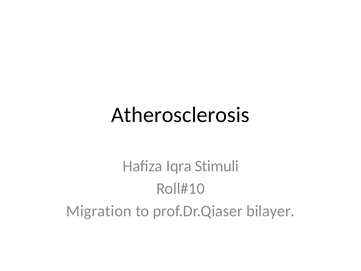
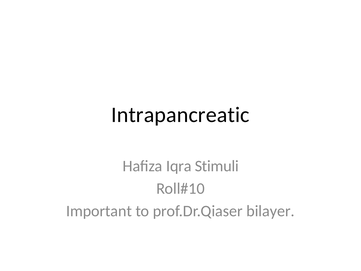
Atherosclerosis: Atherosclerosis -> Intrapancreatic (180, 115)
Migration: Migration -> Important (99, 211)
